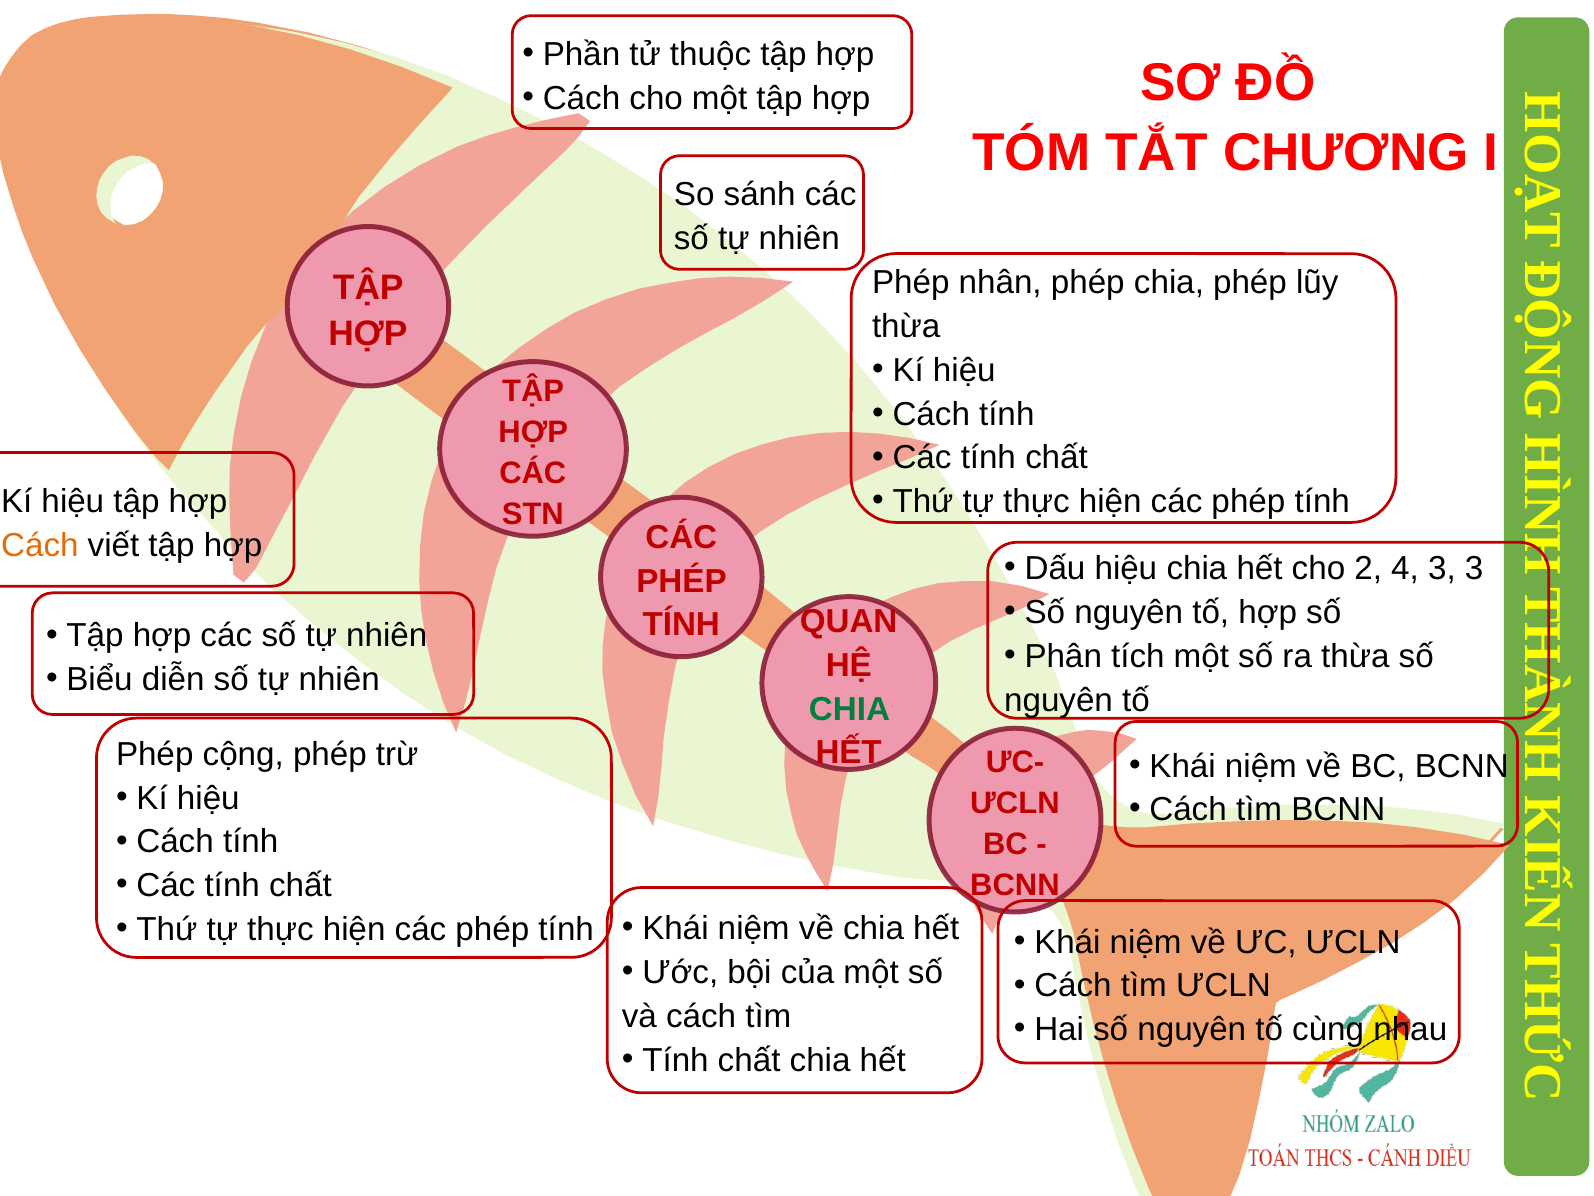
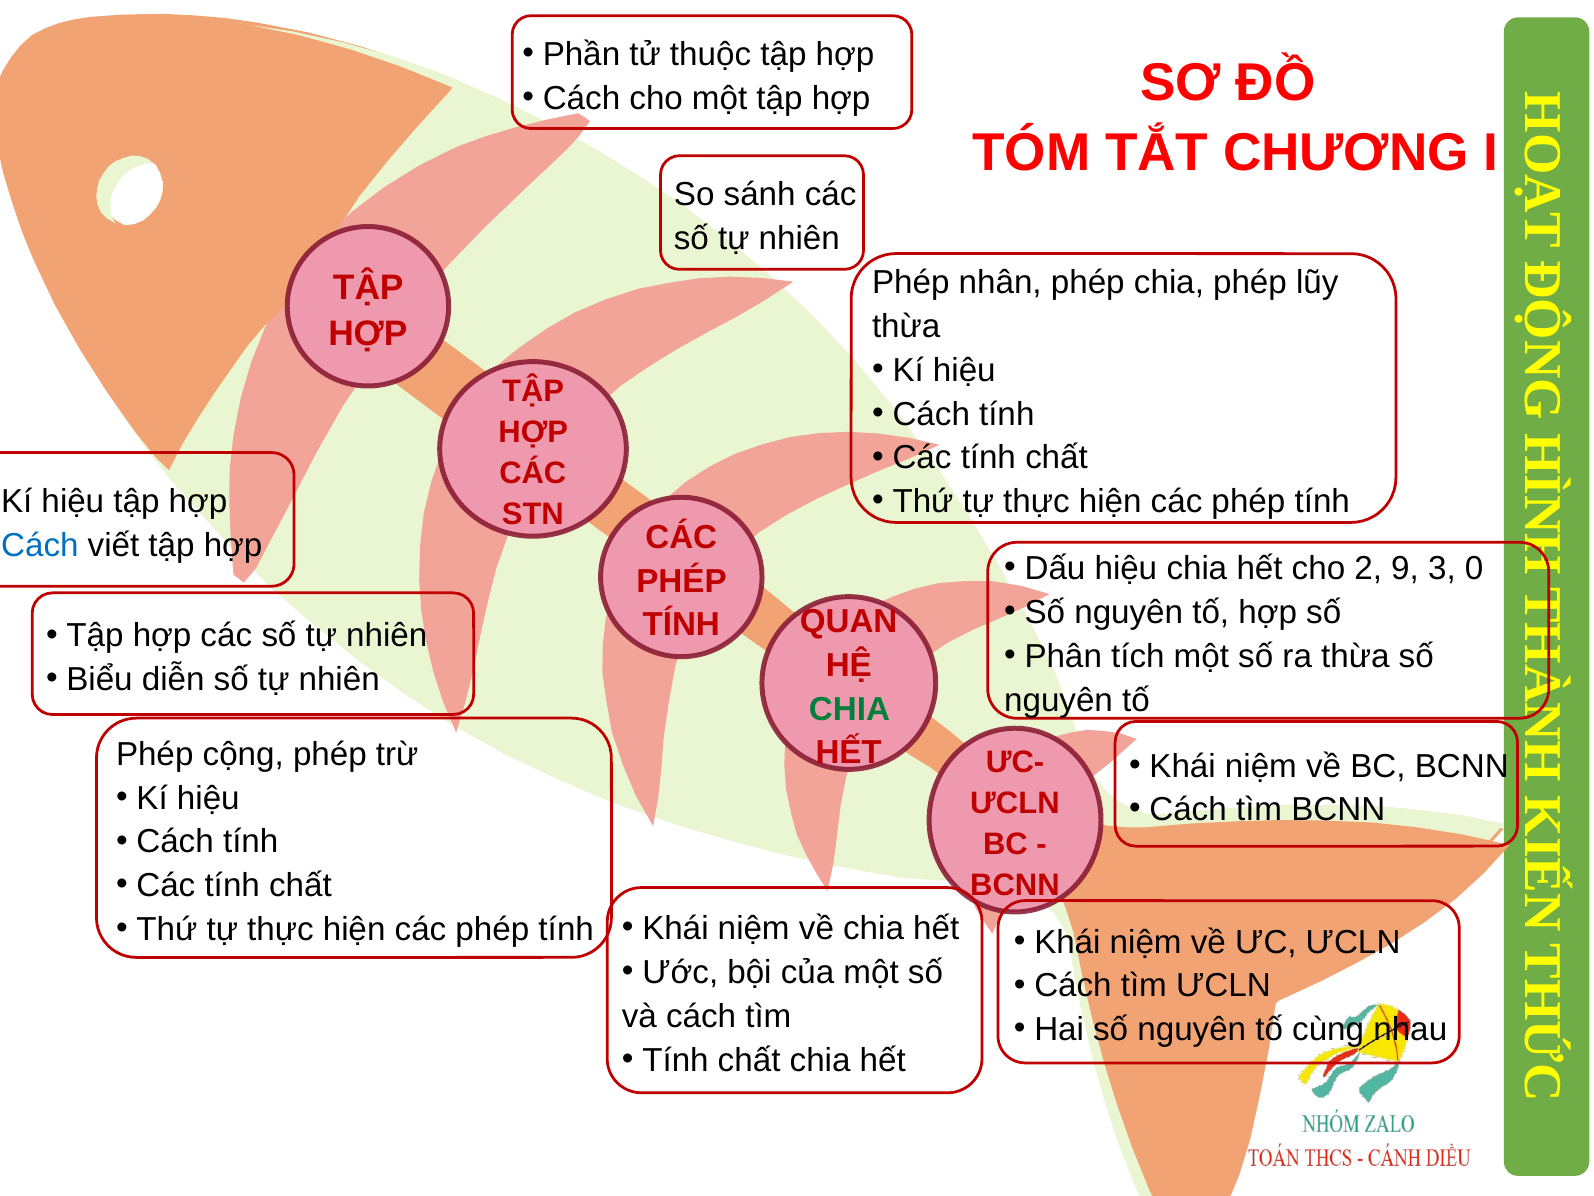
Cách colour: orange -> blue (40, 545)
4: 4 -> 9 (1405, 569)
3 3: 3 -> 0 (1474, 569)
